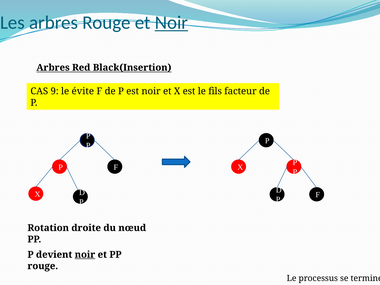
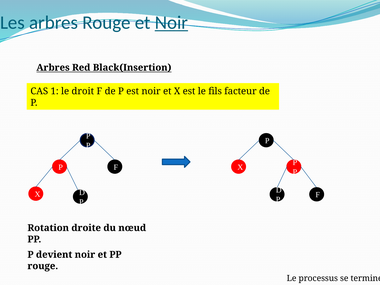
9: 9 -> 1 (55, 91)
évite: évite -> droit (83, 91)
noir underline: present -> none (85, 255)
